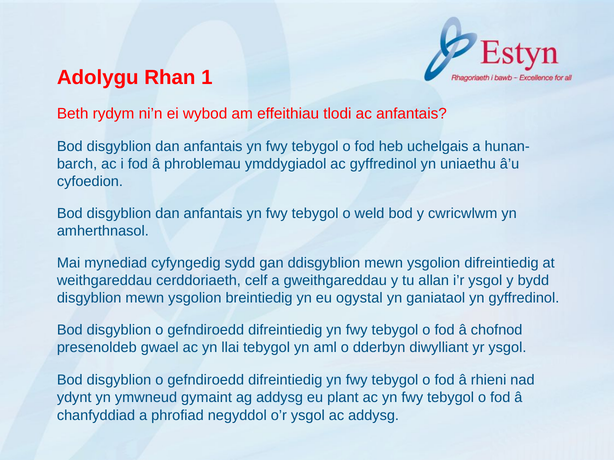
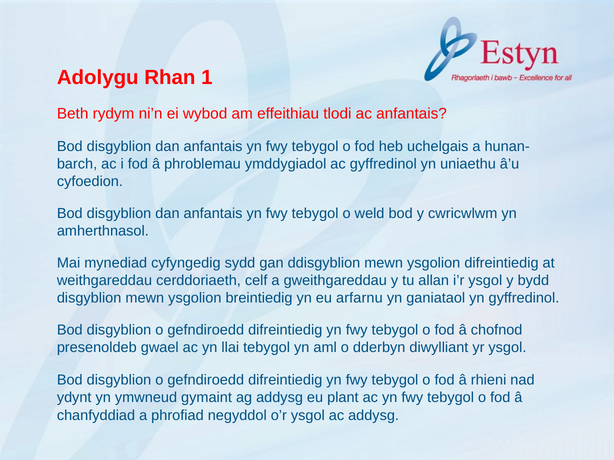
ogystal: ogystal -> arfarnu (359, 298)
